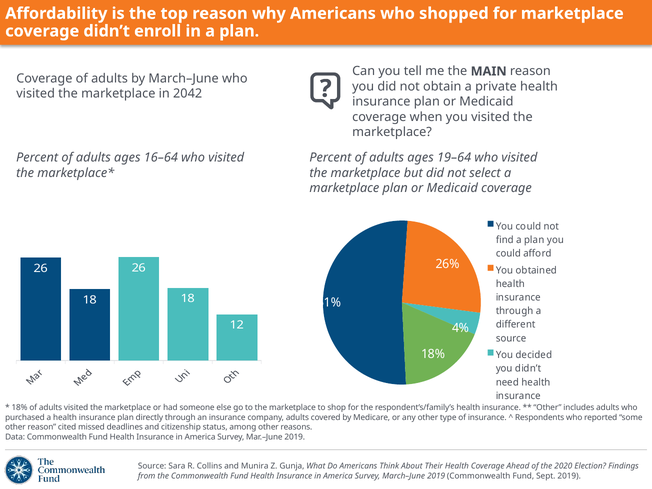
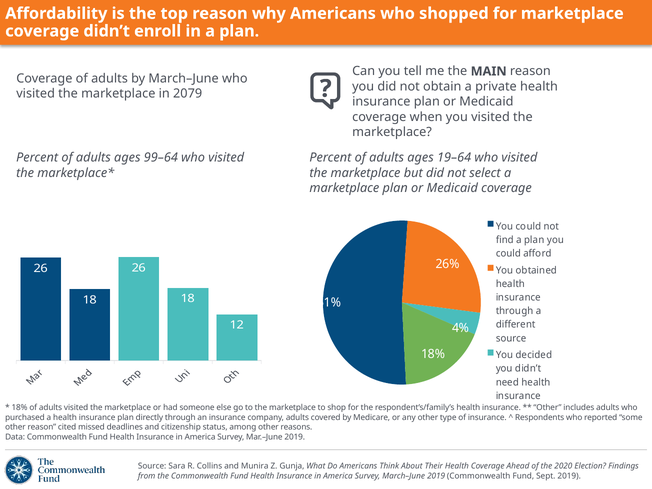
2042: 2042 -> 2079 (188, 94)
16–64: 16–64 -> 99–64 (161, 158)
